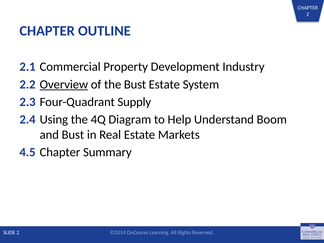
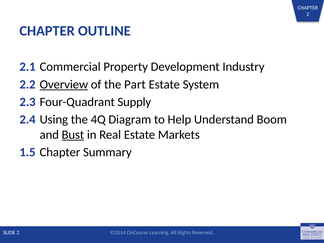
the Bust: Bust -> Part (135, 84)
Bust underline: none -> present (73, 135)
4.5: 4.5 -> 1.5 (27, 152)
